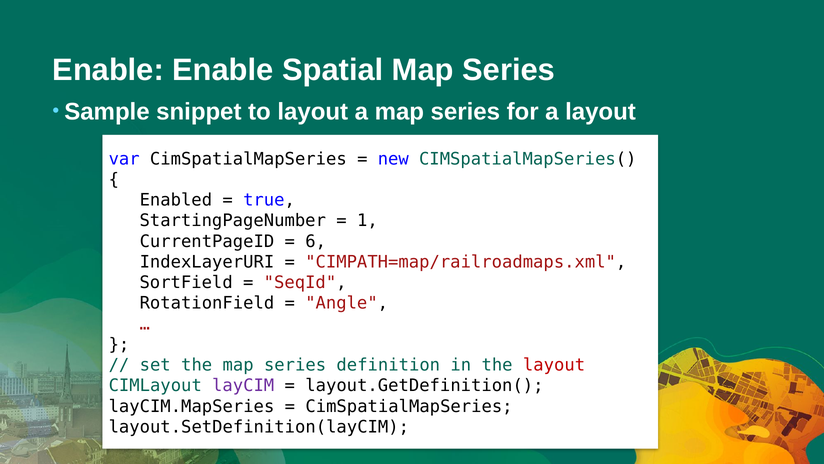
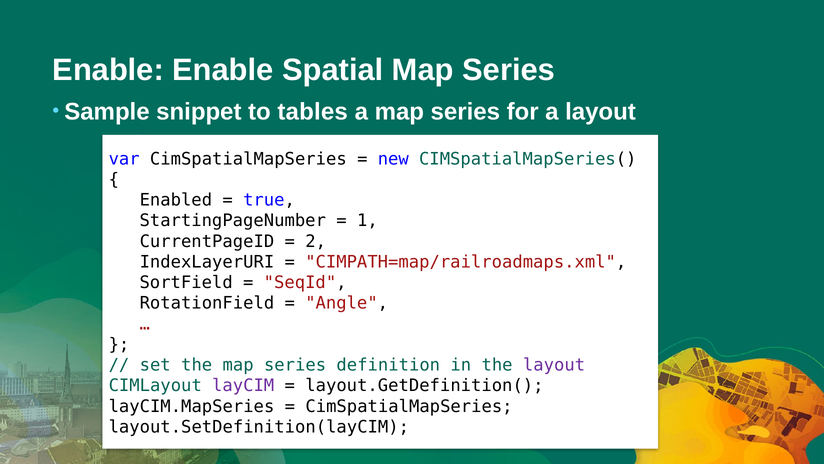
to layout: layout -> tables (313, 111)
6: 6 -> 2 (316, 241)
layout colour: red -> purple (554, 365)
